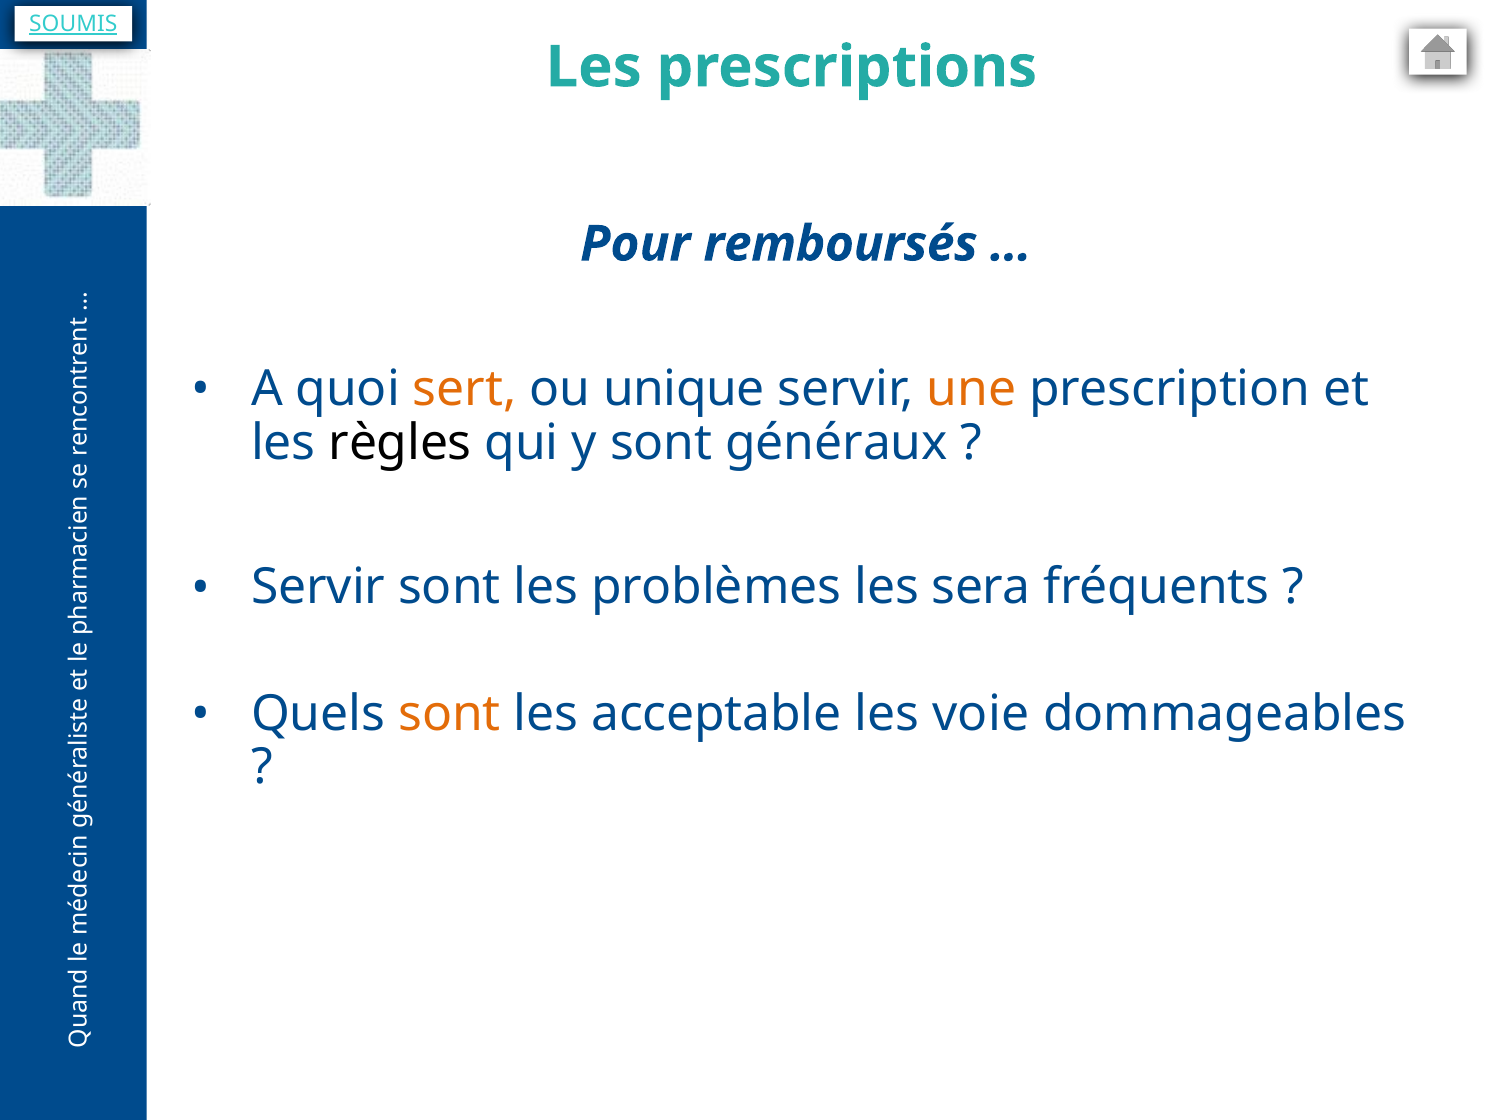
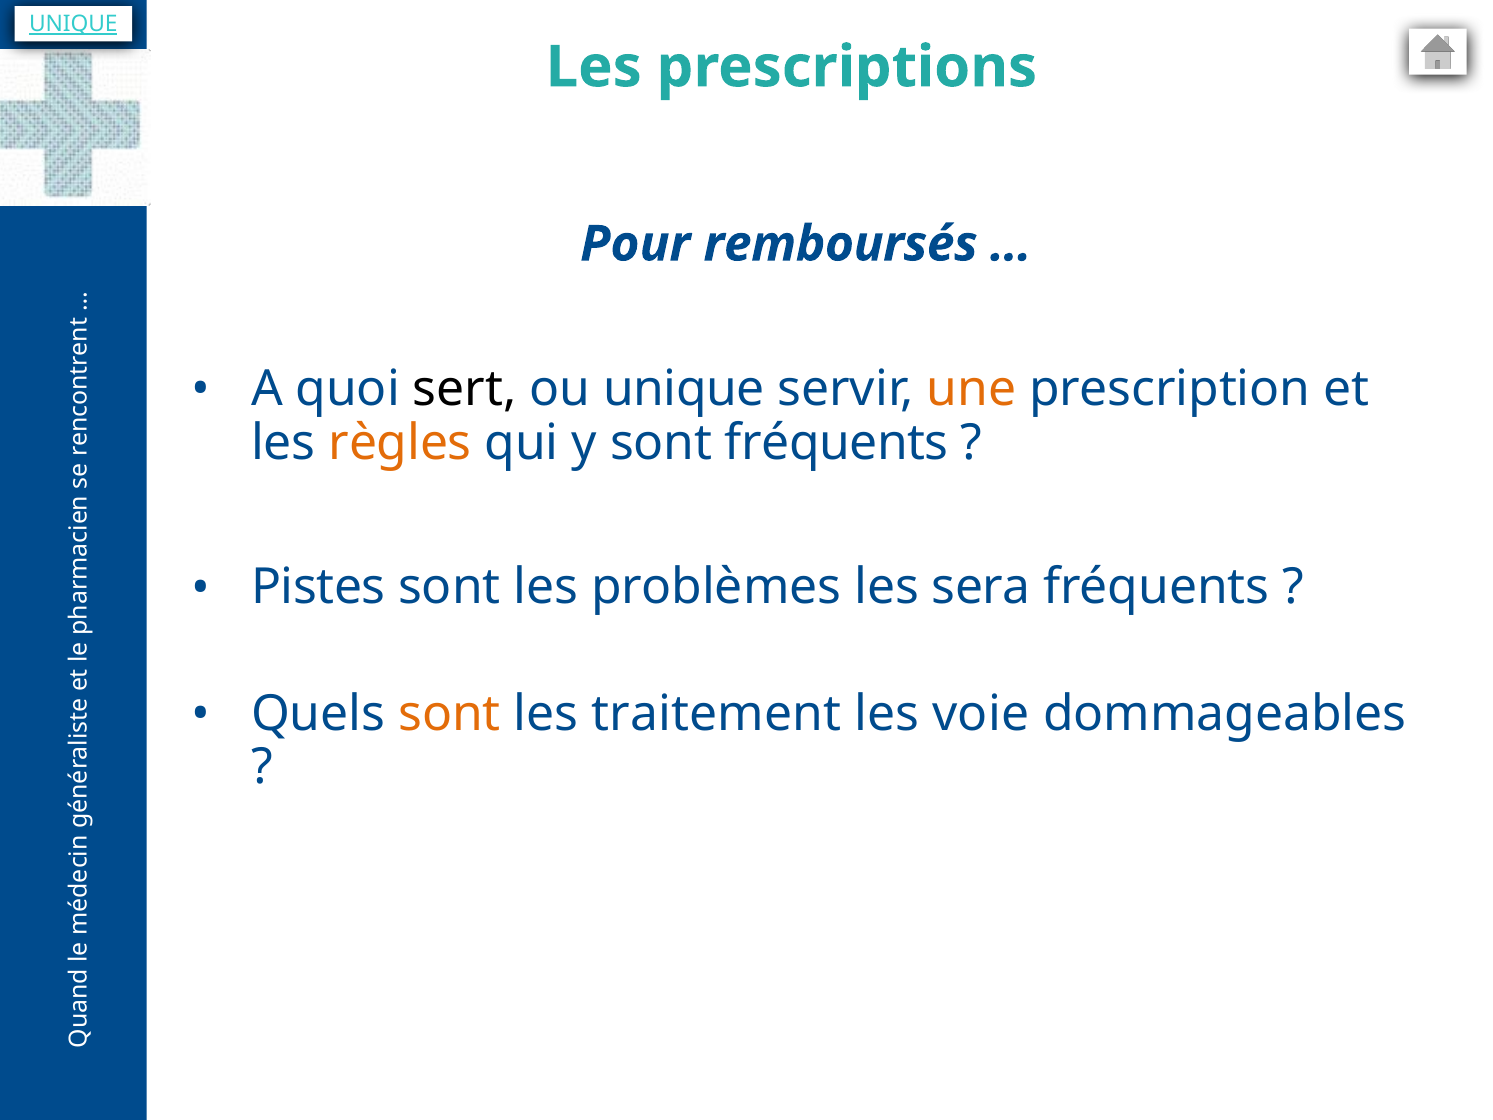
SOUMIS: SOUMIS -> UNIQUE (73, 24)
sert colour: orange -> black (465, 389)
règles colour: black -> orange (400, 443)
sont généraux: généraux -> fréquents (837, 443)
Servir: Servir -> Pistes (318, 587)
acceptable: acceptable -> traitement (716, 714)
